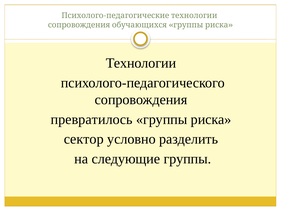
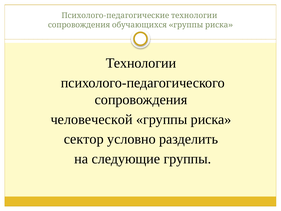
превратилось: превратилось -> человеческой (92, 119)
